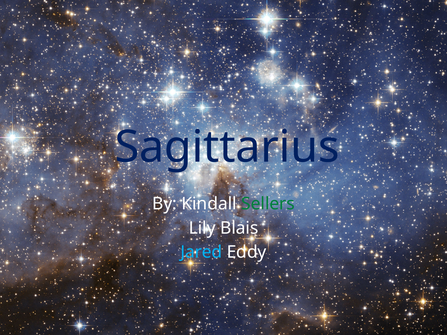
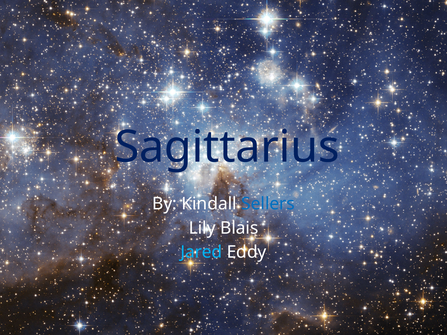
Sellers colour: green -> blue (268, 204)
